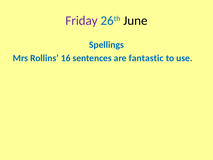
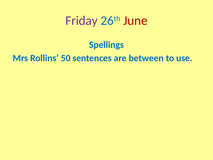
June colour: black -> red (135, 21)
16: 16 -> 50 (66, 58)
fantastic: fantastic -> between (146, 58)
